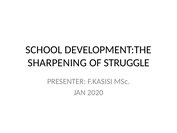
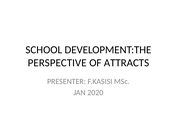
SHARPENING: SHARPENING -> PERSPECTIVE (57, 63)
STRUGGLE: STRUGGLE -> ATTRACTS (127, 63)
